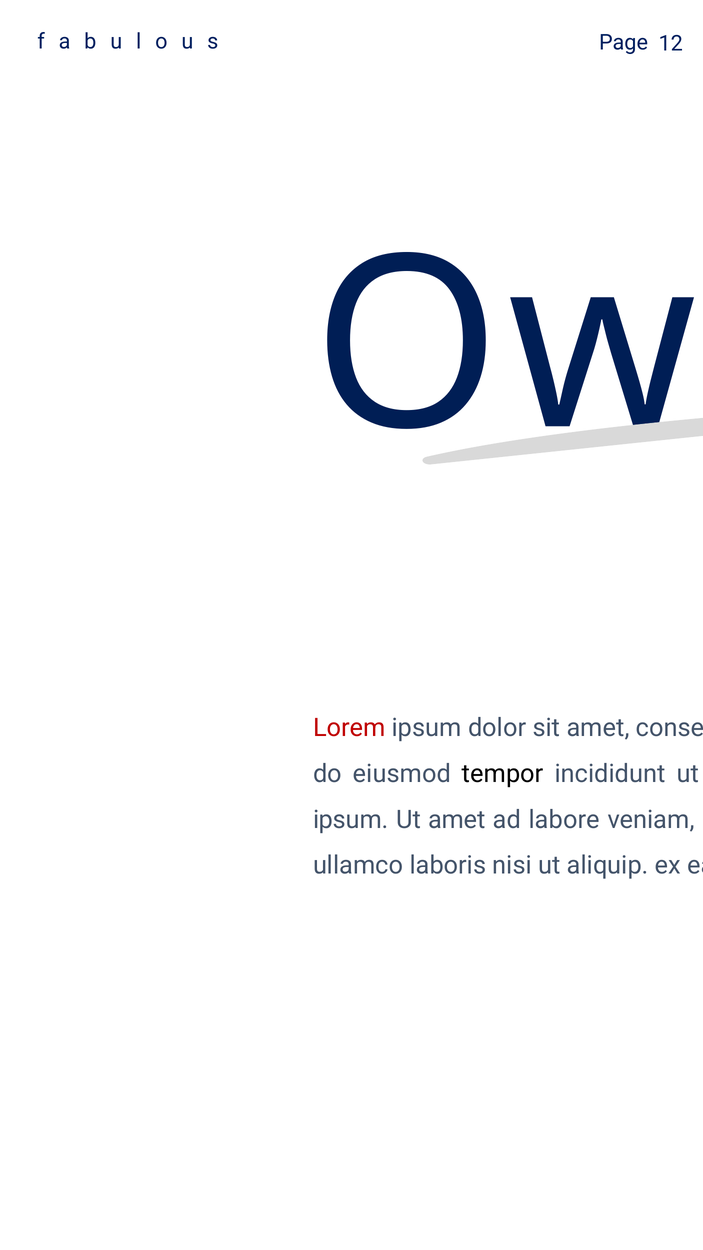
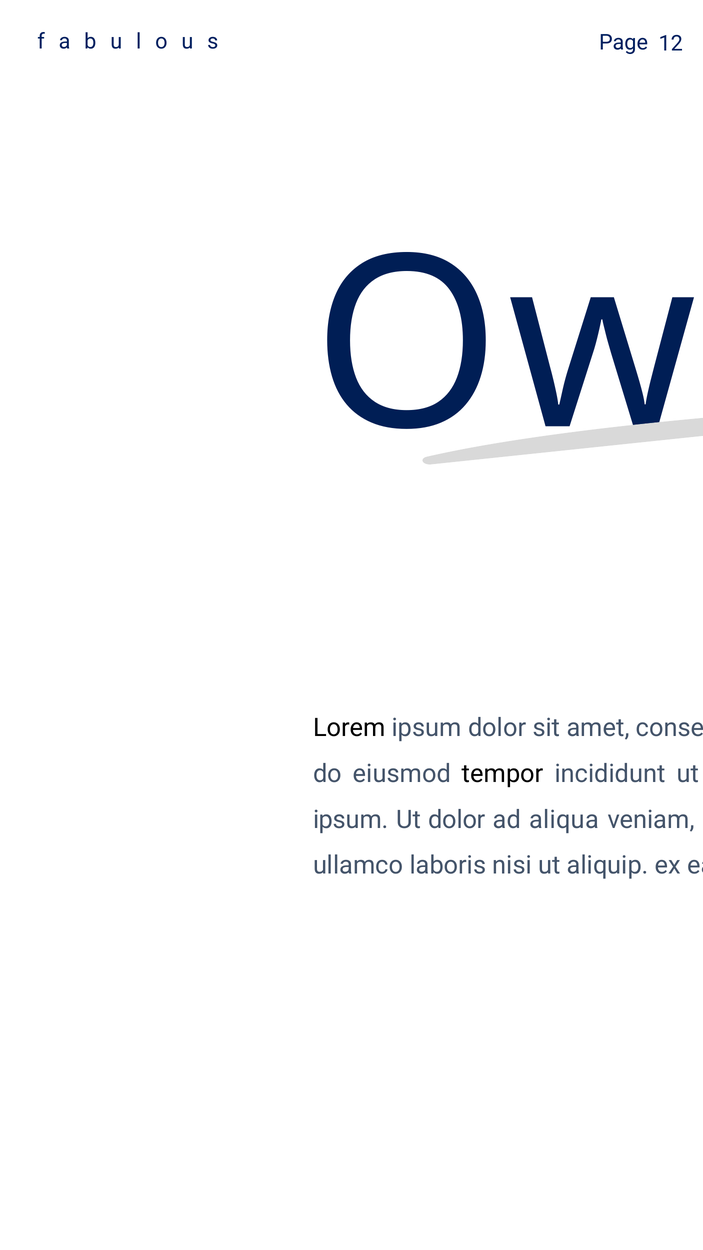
Lorem colour: red -> black (349, 728)
Ut amet: amet -> dolor (457, 819)
ad labore: labore -> aliqua (564, 819)
